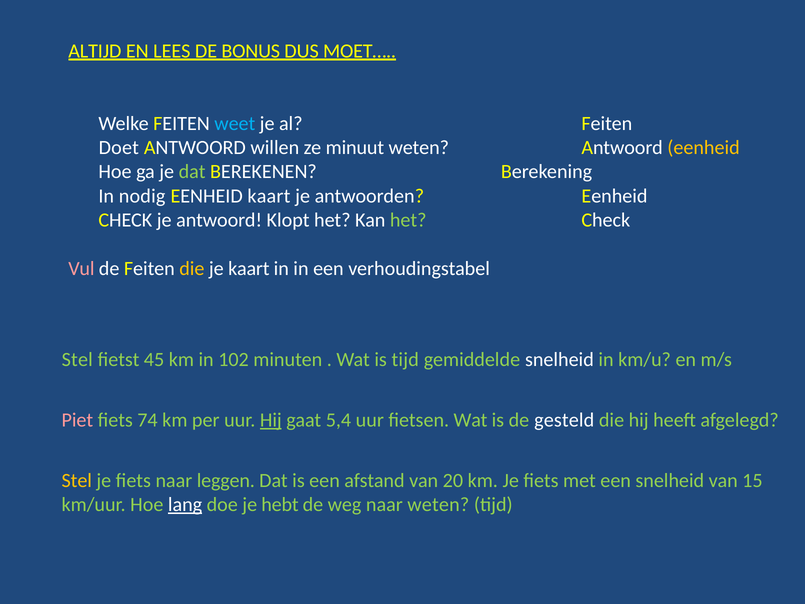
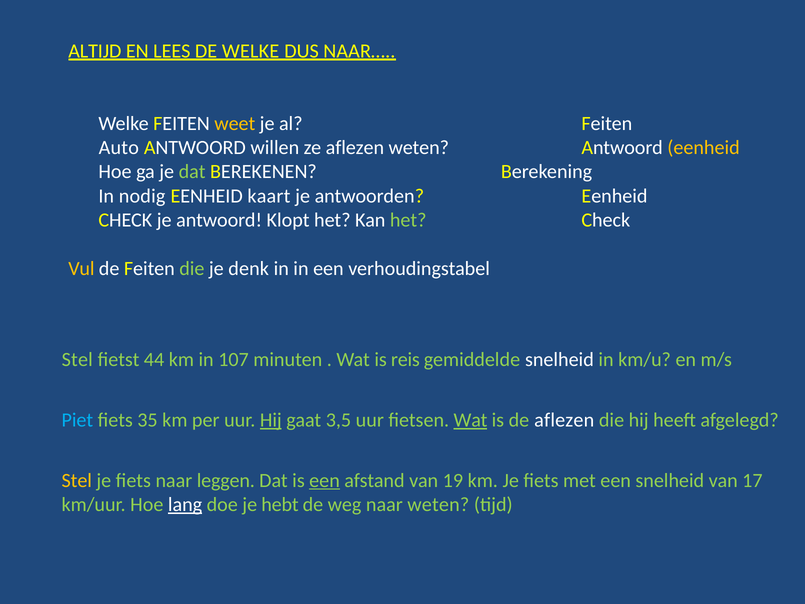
DE BONUS: BONUS -> WELKE (251, 51)
MOET…: MOET… -> NAAR… (359, 51)
weet colour: light blue -> yellow (235, 123)
Doet: Doet -> Auto (119, 148)
ze minuut: minuut -> aflezen (355, 148)
Vul colour: pink -> yellow (81, 268)
die colour: yellow -> light green (192, 268)
je kaart: kaart -> denk (249, 268)
45: 45 -> 44 (154, 360)
102: 102 -> 107 (234, 360)
is tijd: tijd -> reis (405, 360)
Piet colour: pink -> light blue (77, 420)
74: 74 -> 35 (147, 420)
5,4: 5,4 -> 3,5 (338, 420)
Wat underline: none -> present (470, 420)
de gesteld: gesteld -> aflezen (564, 420)
een underline: none -> present (325, 480)
20: 20 -> 19 (453, 480)
15: 15 -> 17 (752, 480)
